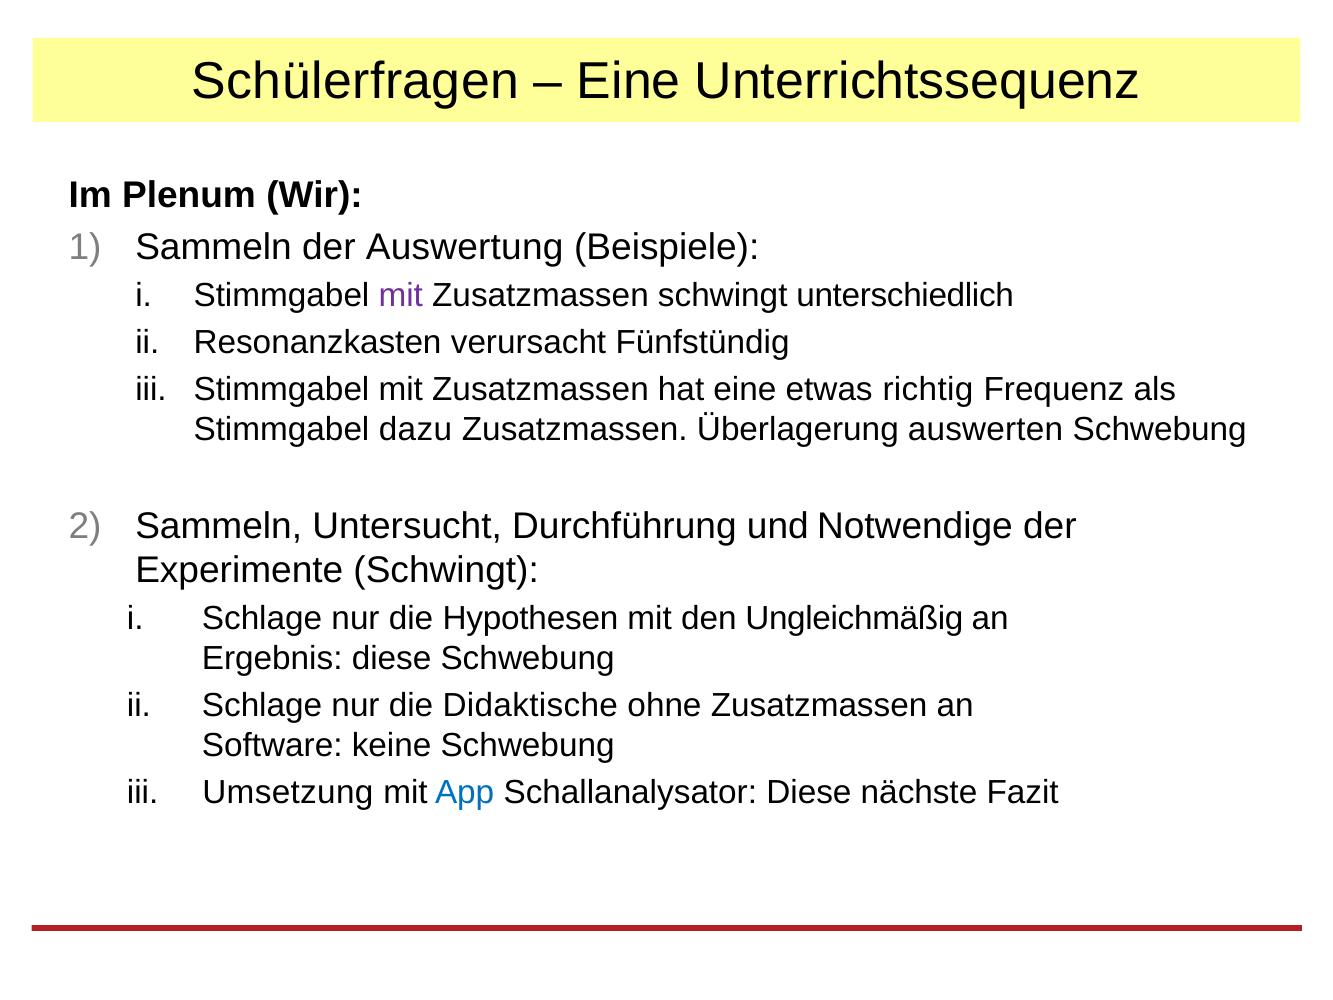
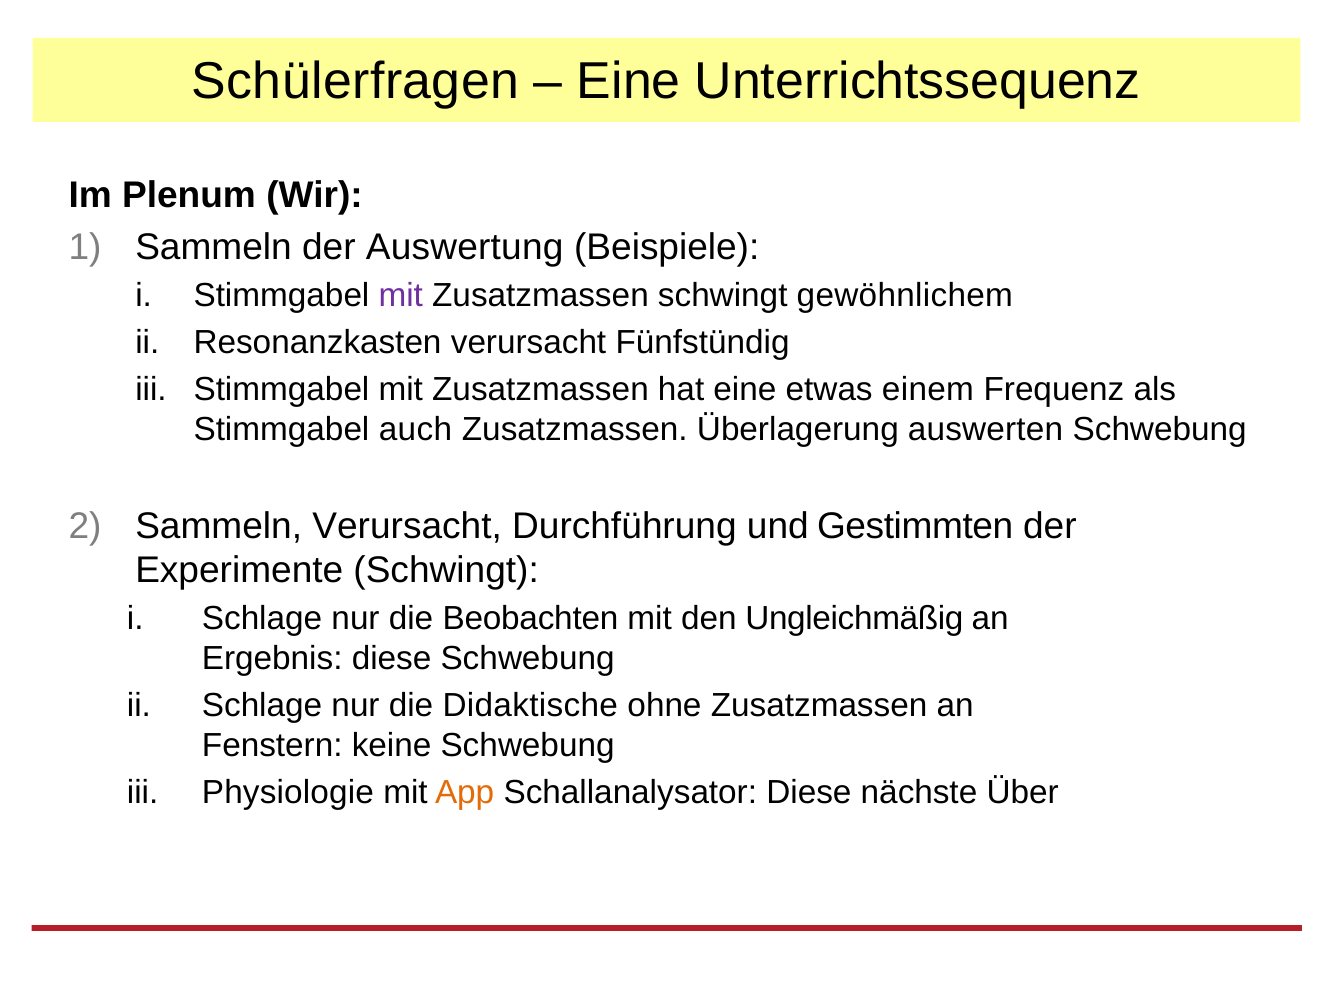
unterschiedlich: unterschiedlich -> gewöhnlichem (905, 296)
richtig: richtig -> einem (928, 389)
dazu: dazu -> auch (415, 429)
Sammeln Untersucht: Untersucht -> Verursacht (407, 526)
Notwendige: Notwendige -> Gestimmten (915, 526)
Hypothesen: Hypothesen -> Beobachten (530, 619)
Software: Software -> Fenstern (272, 745)
Umsetzung: Umsetzung -> Physiologie (288, 792)
App colour: blue -> orange (465, 792)
Fazit: Fazit -> Über (1023, 792)
